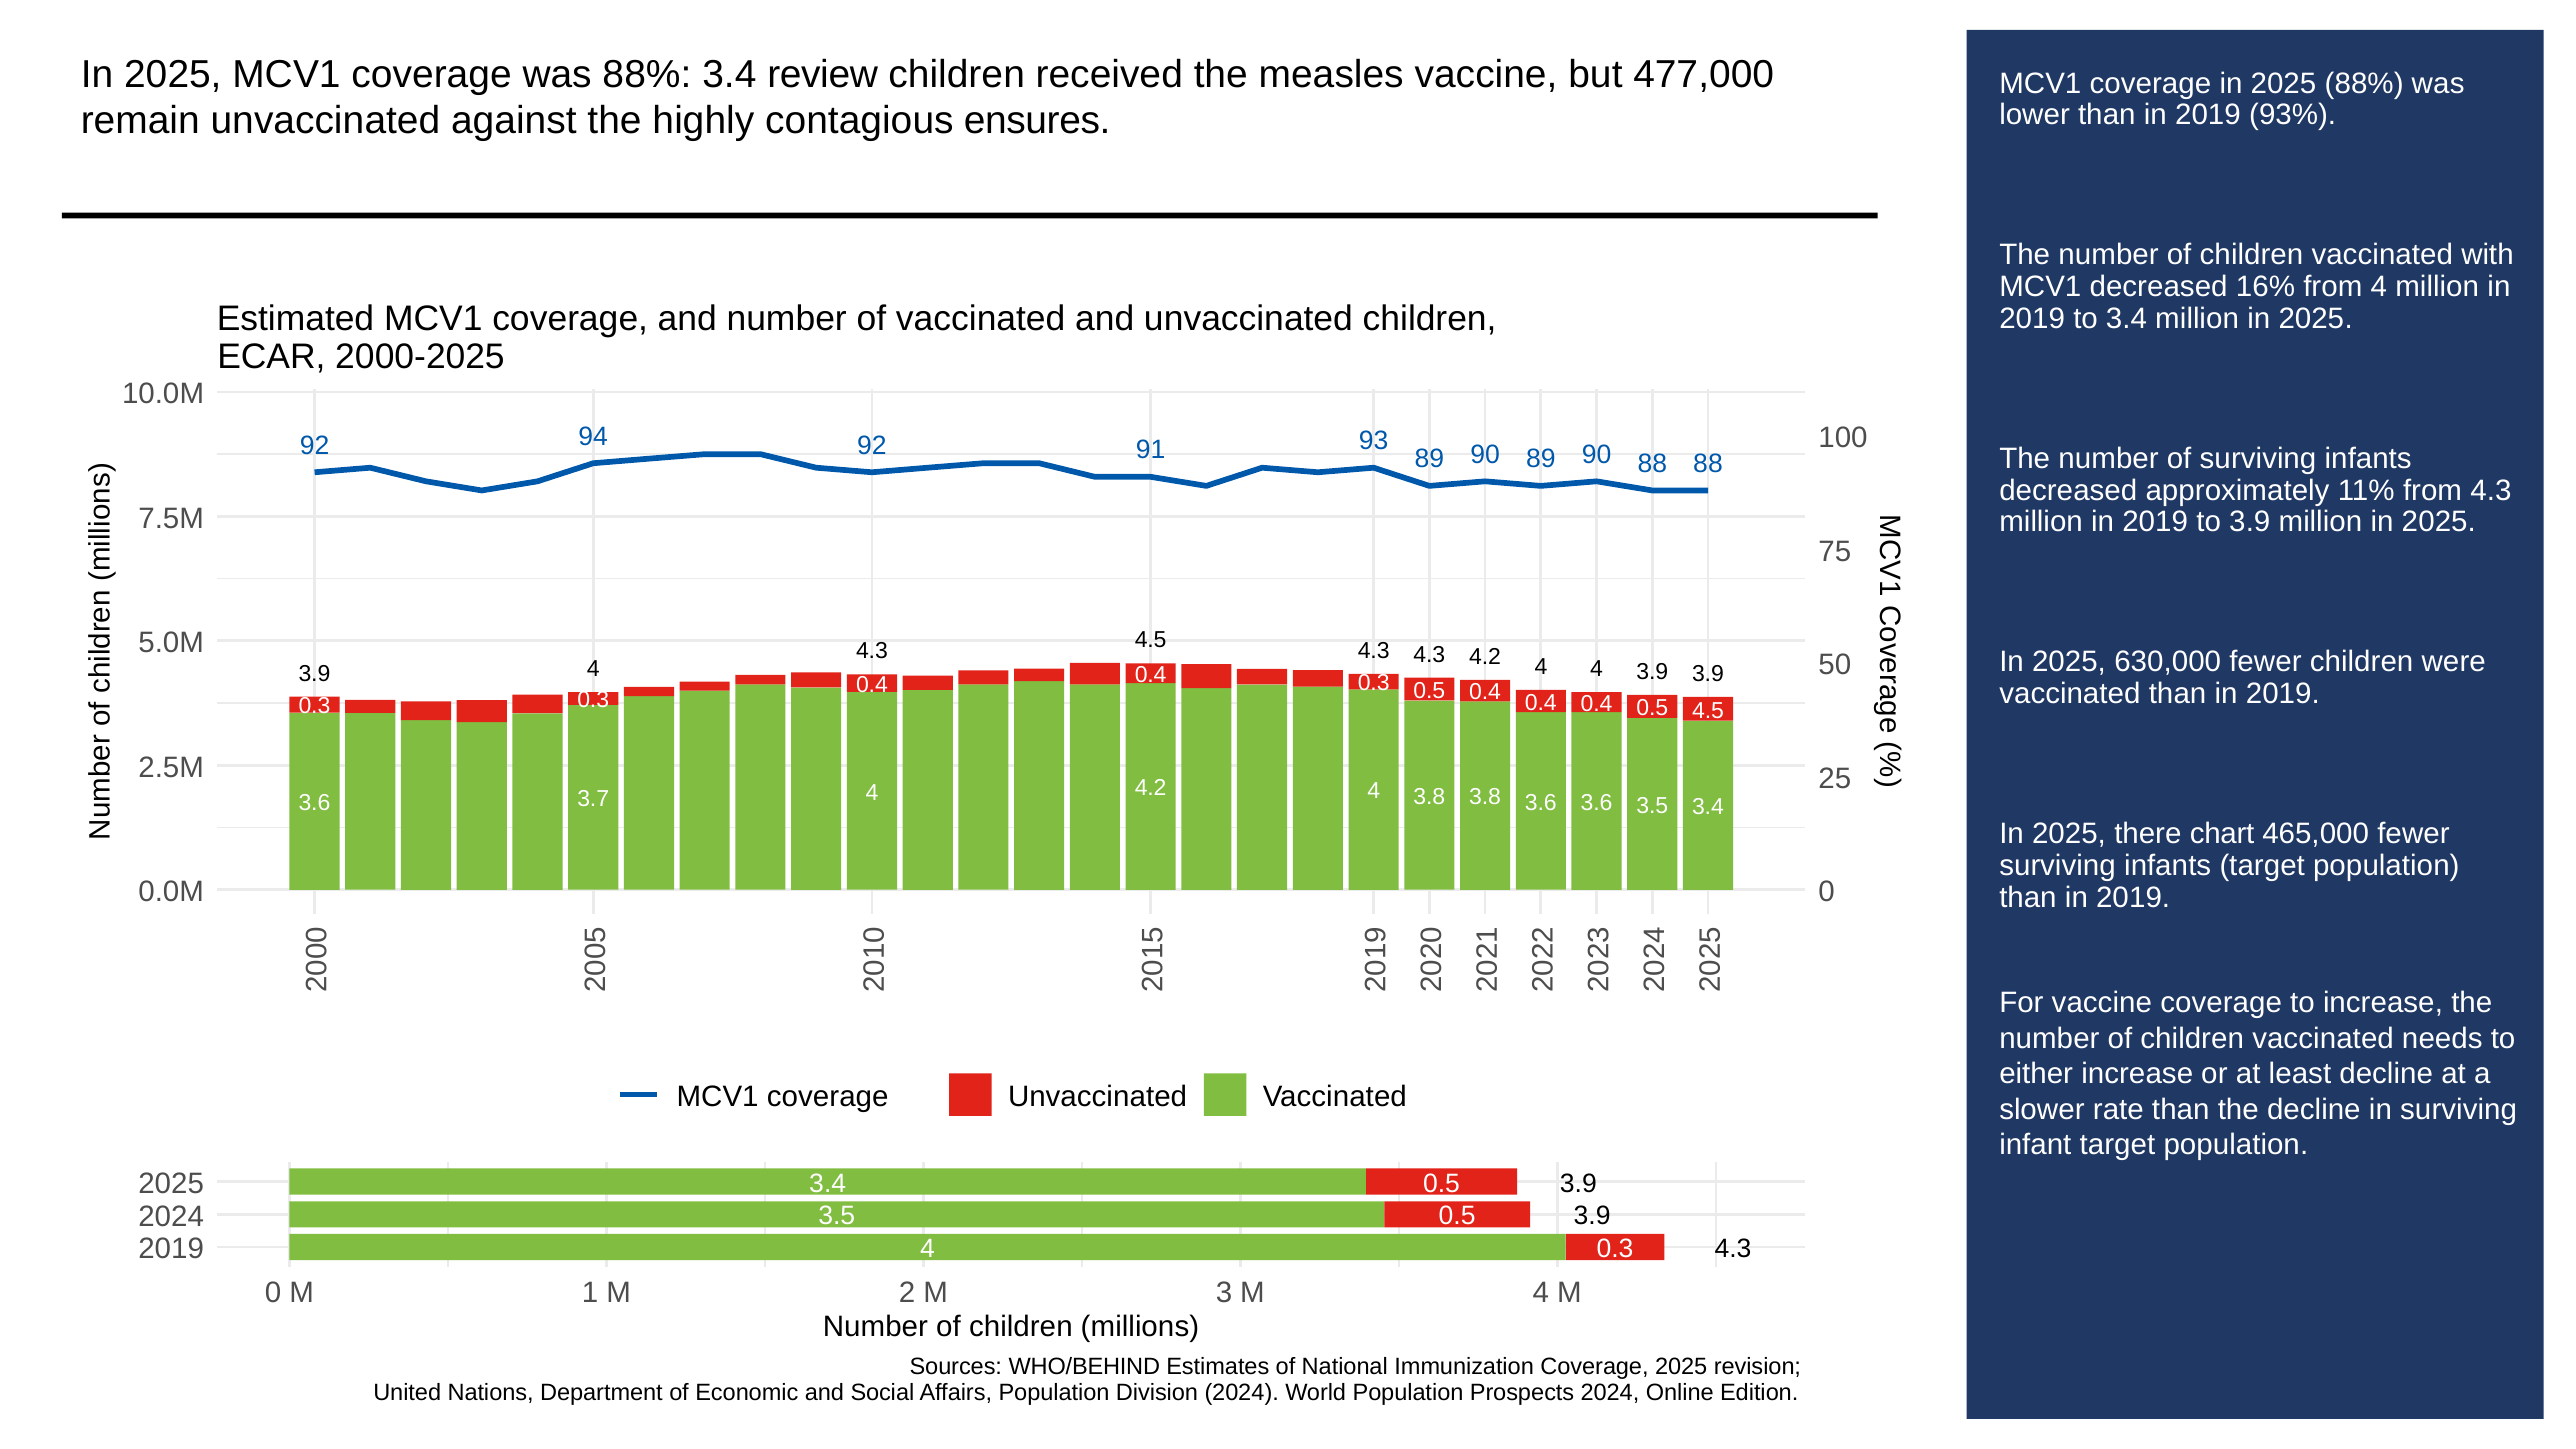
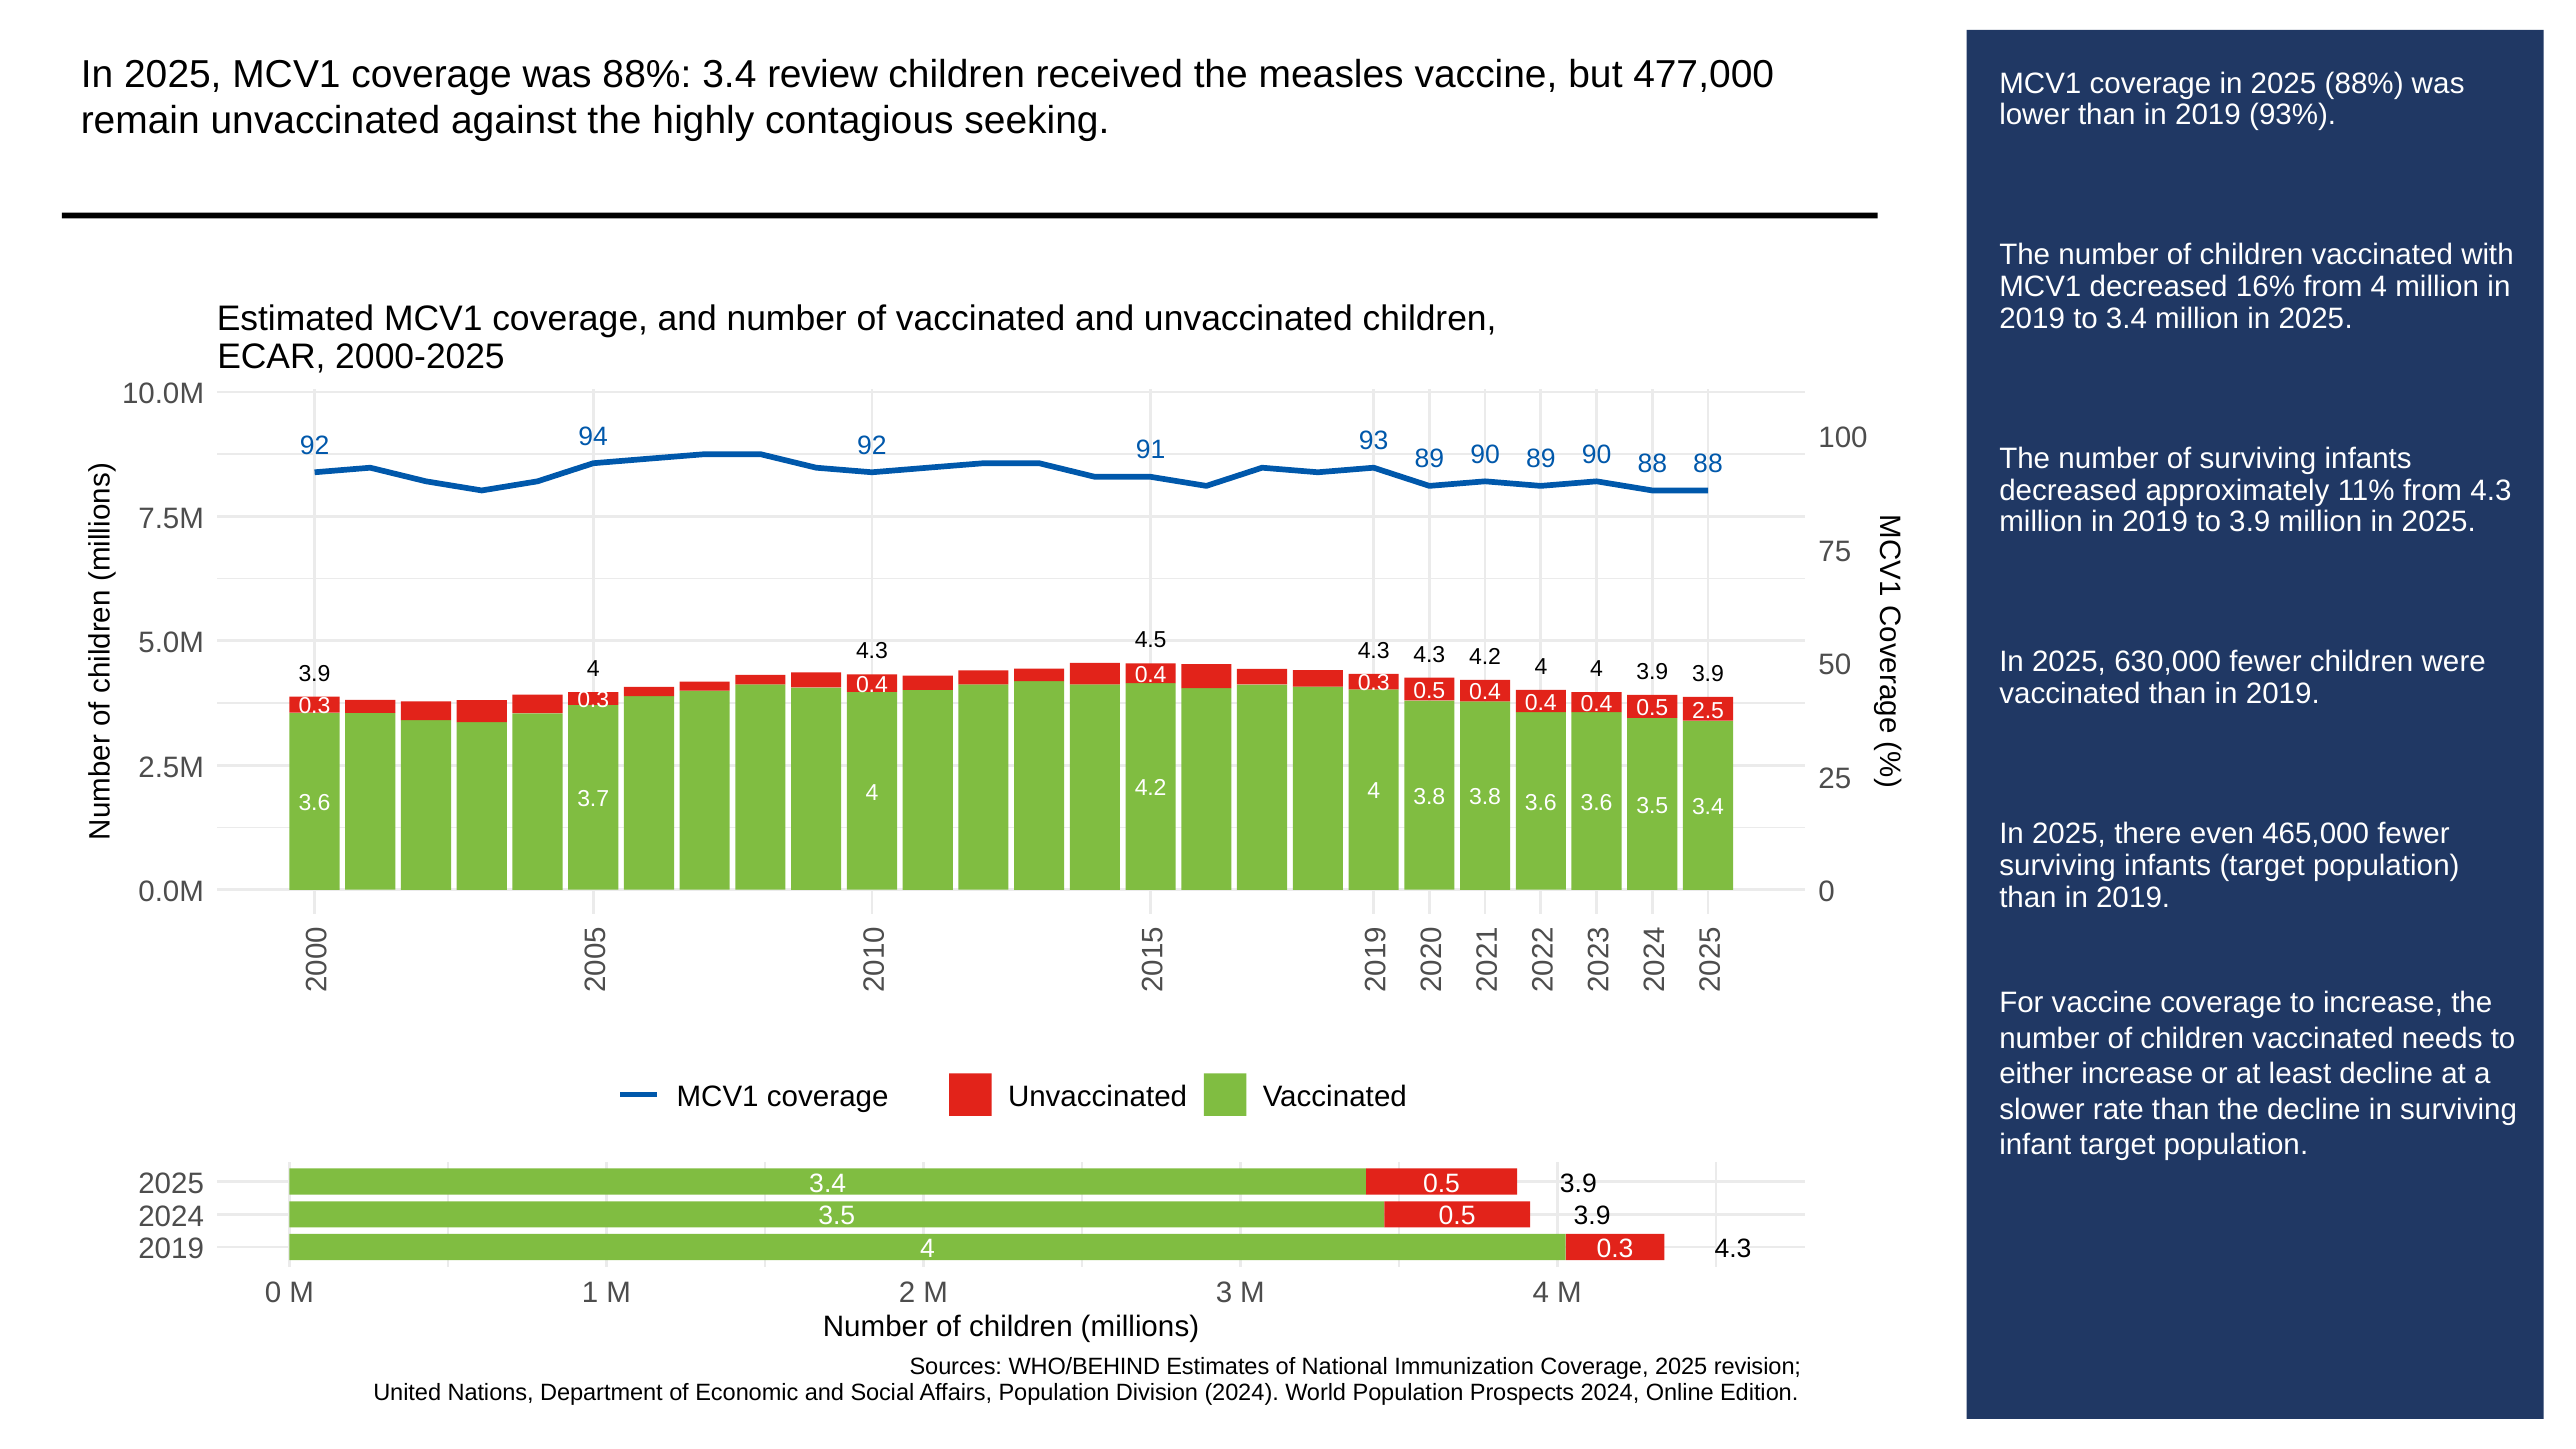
ensures: ensures -> seeking (1037, 121)
4.5: 4.5 -> 2.5 (1708, 710)
chart: chart -> even (2222, 834)
